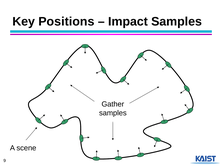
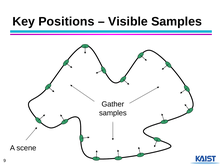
Impact: Impact -> Visible (128, 22)
